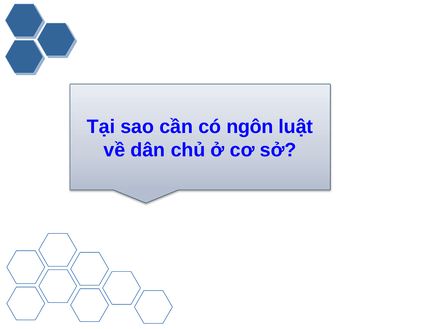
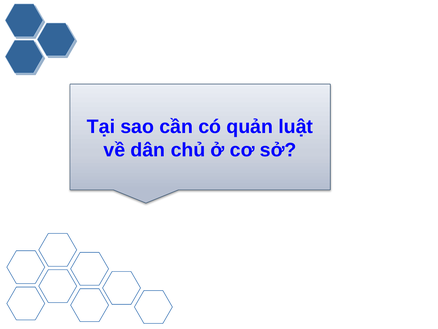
ngôn: ngôn -> quản (250, 126)
